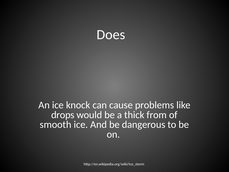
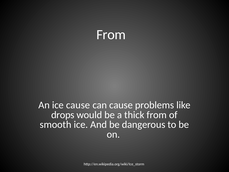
Does: Does -> From (111, 35)
ice knock: knock -> cause (78, 105)
